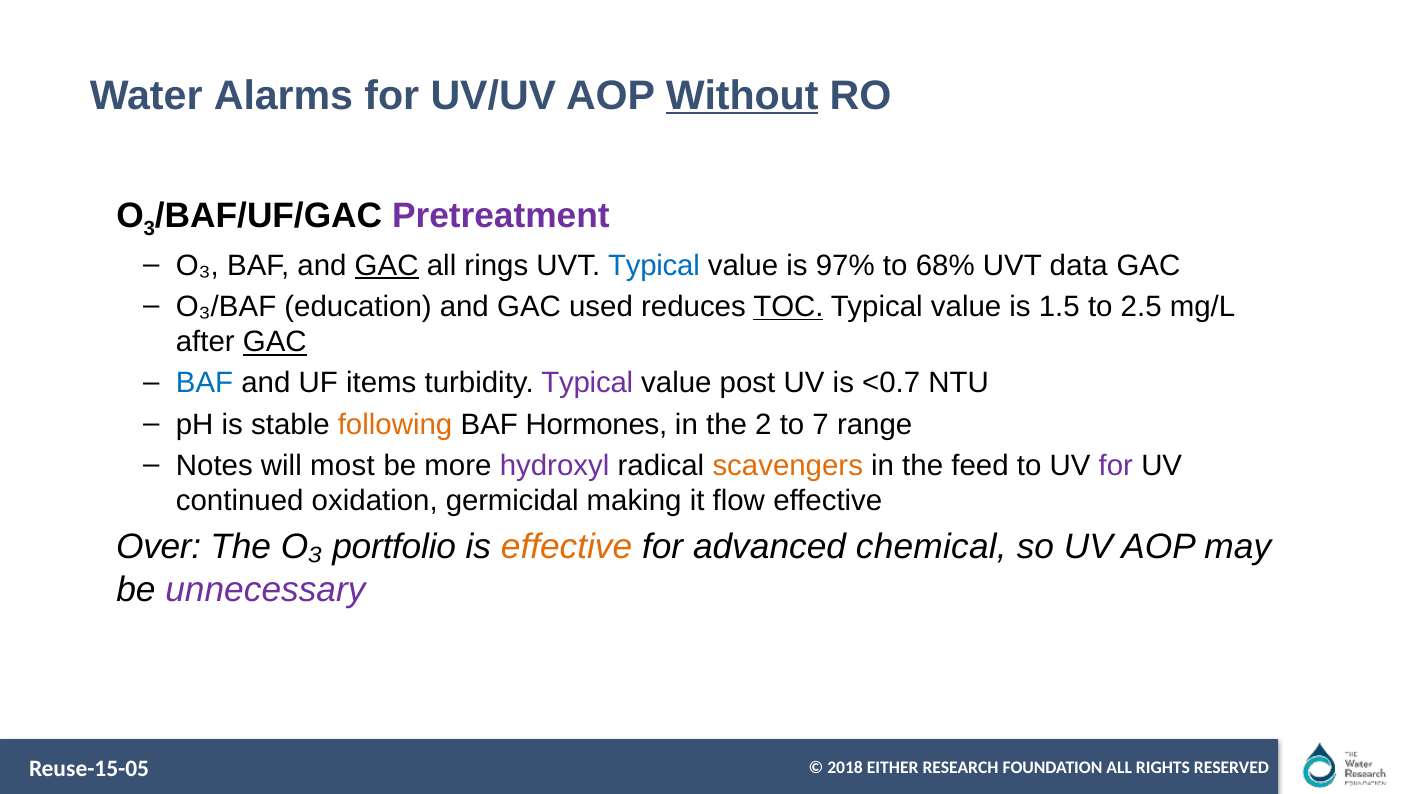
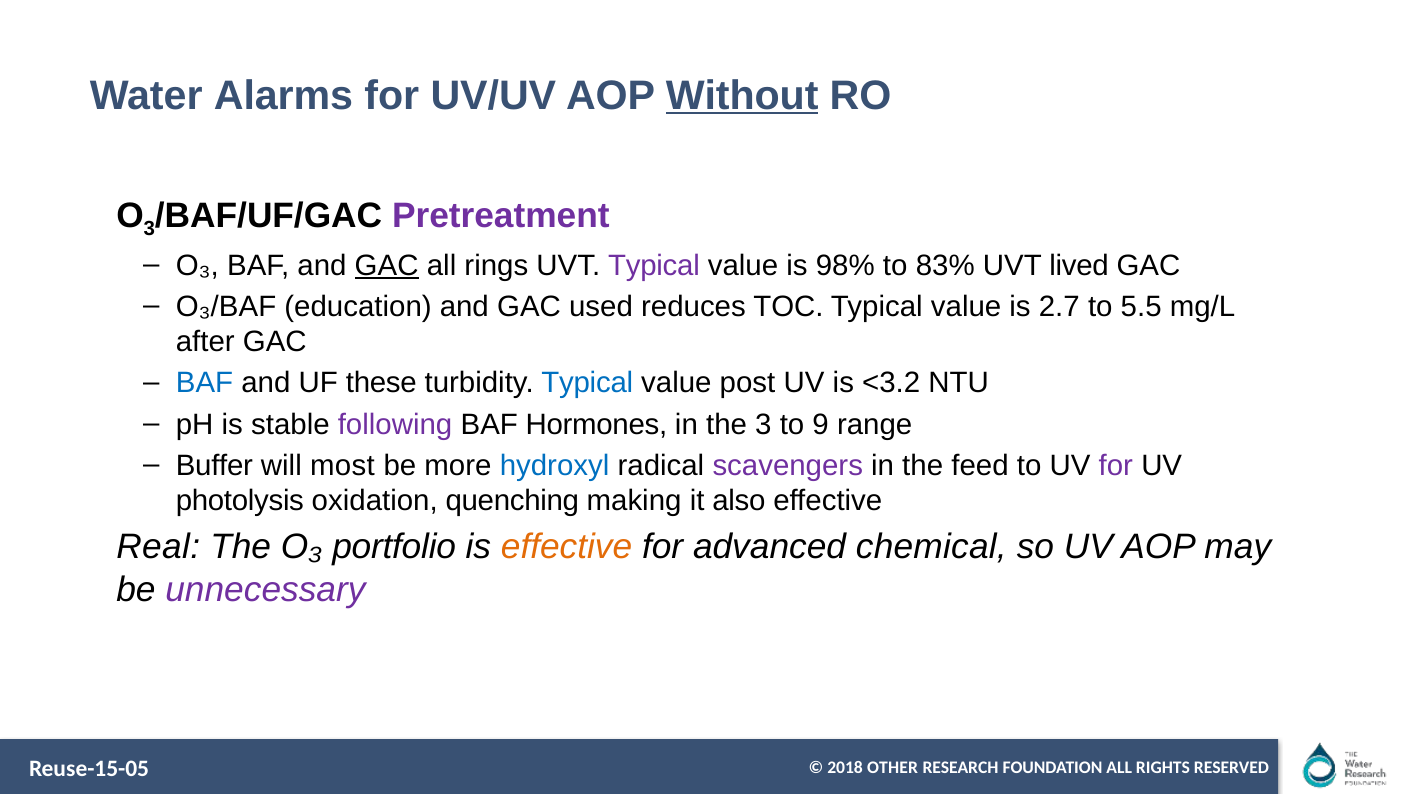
Typical colour: blue -> purple (654, 266)
97%: 97% -> 98% (845, 266)
68%: 68% -> 83% (945, 266)
data: data -> lived (1079, 266)
TOC underline: present -> none (788, 307)
1.5: 1.5 -> 2.7 (1059, 307)
2.5: 2.5 -> 5.5 (1141, 307)
GAC underline: present -> none (275, 342)
items: items -> these (381, 383)
Typical colour: purple -> blue (587, 383)
<0.7: <0.7 -> <3.2 (891, 383)
following colour: orange -> purple (395, 425)
the 2: 2 -> 3 (763, 425)
7: 7 -> 9 (821, 425)
Notes: Notes -> Buffer (214, 466)
hydroxyl colour: purple -> blue (555, 466)
scavengers colour: orange -> purple (788, 466)
continued: continued -> photolysis (240, 501)
germicidal: germicidal -> quenching (512, 501)
flow: flow -> also (739, 501)
Over: Over -> Real (158, 547)
EITHER: EITHER -> OTHER (893, 768)
